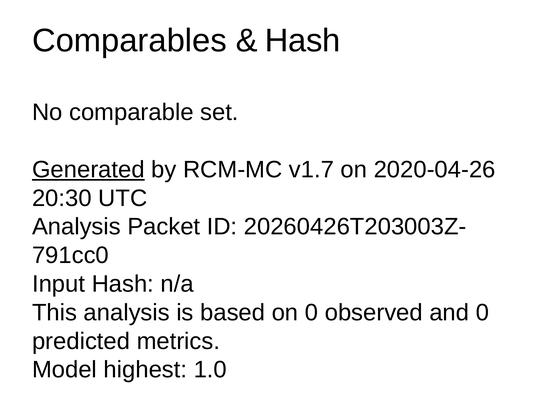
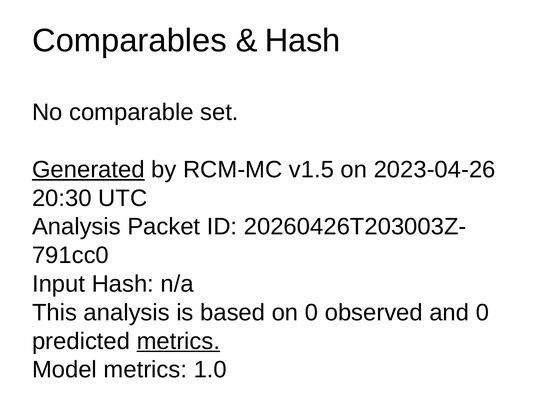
v1.7: v1.7 -> v1.5 (311, 170)
2020-04-26: 2020-04-26 -> 2023-04-26 (435, 170)
metrics underline: none -> present (178, 341)
Model highest: highest -> metrics (145, 370)
